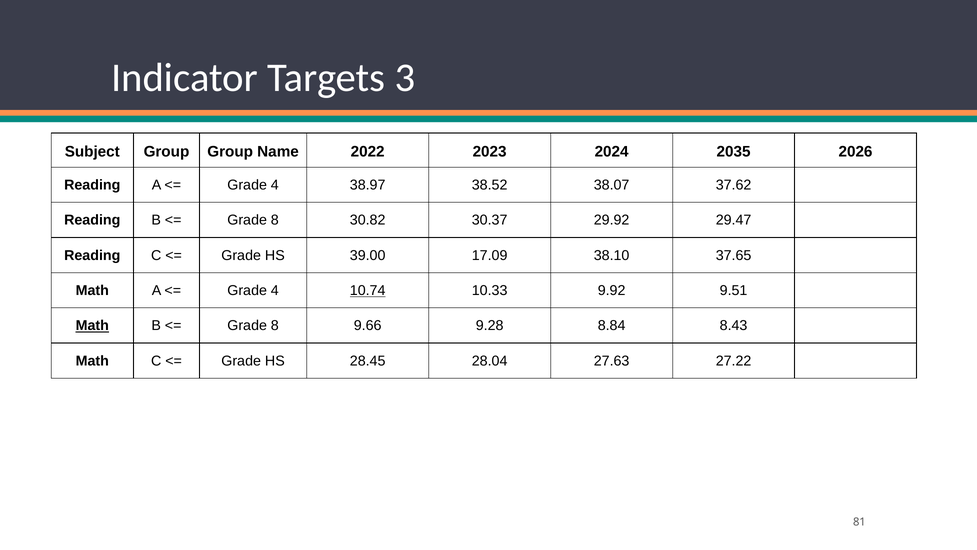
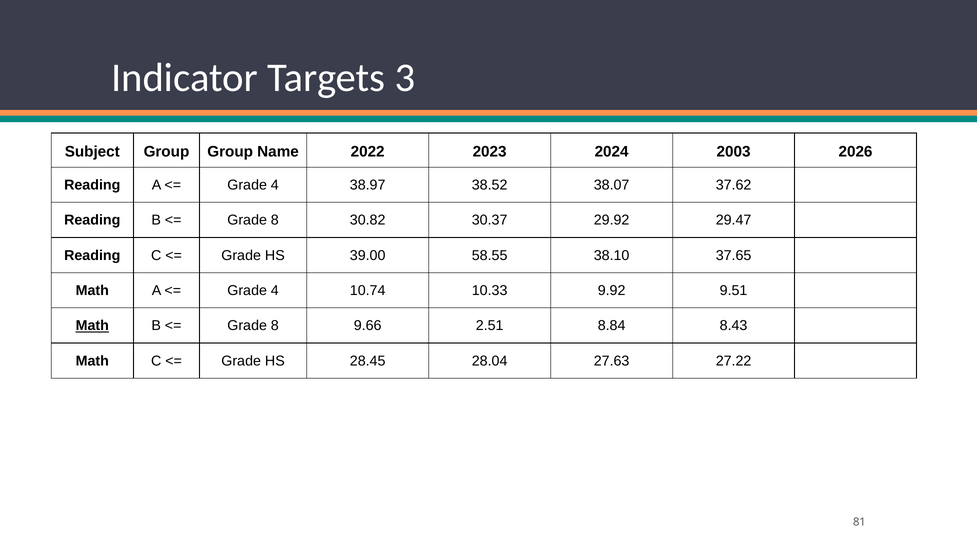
2035: 2035 -> 2003 (734, 151)
17.09: 17.09 -> 58.55 (490, 255)
10.74 underline: present -> none (368, 290)
9.28: 9.28 -> 2.51 (490, 325)
